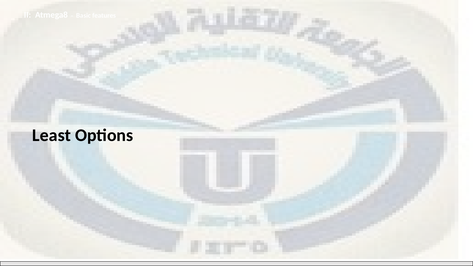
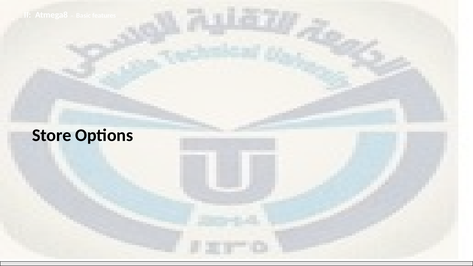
Least: Least -> Store (52, 136)
